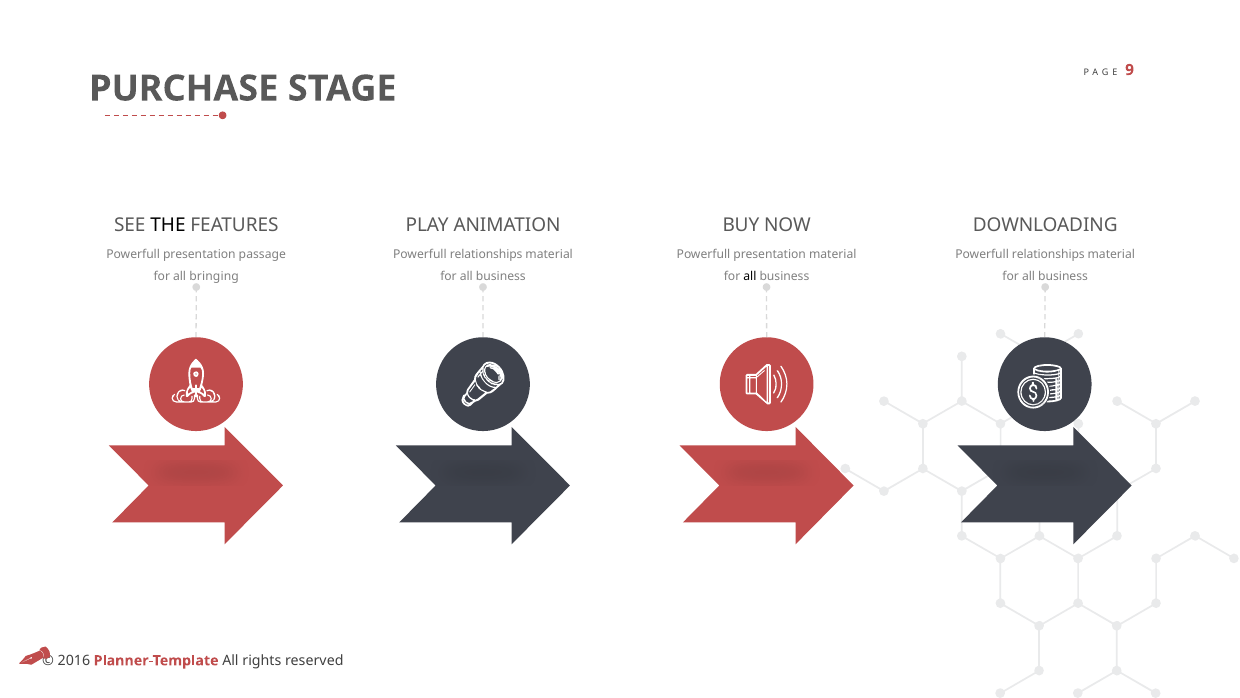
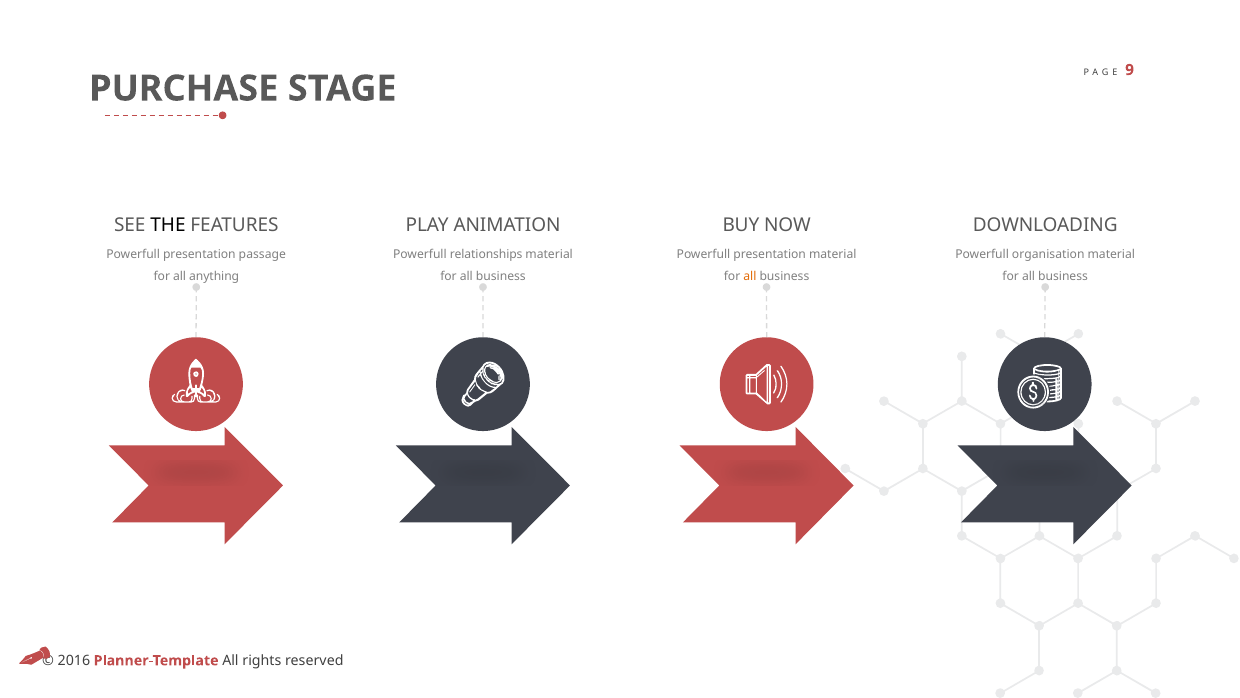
relationships: relationships -> organisation (1048, 254)
bringing: bringing -> anything (214, 276)
all colour: black -> orange (750, 276)
